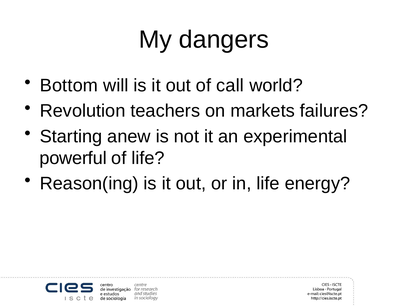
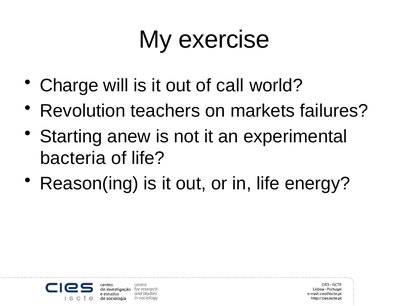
dangers: dangers -> exercise (224, 39)
Bottom: Bottom -> Charge (69, 86)
powerful: powerful -> bacteria (73, 158)
